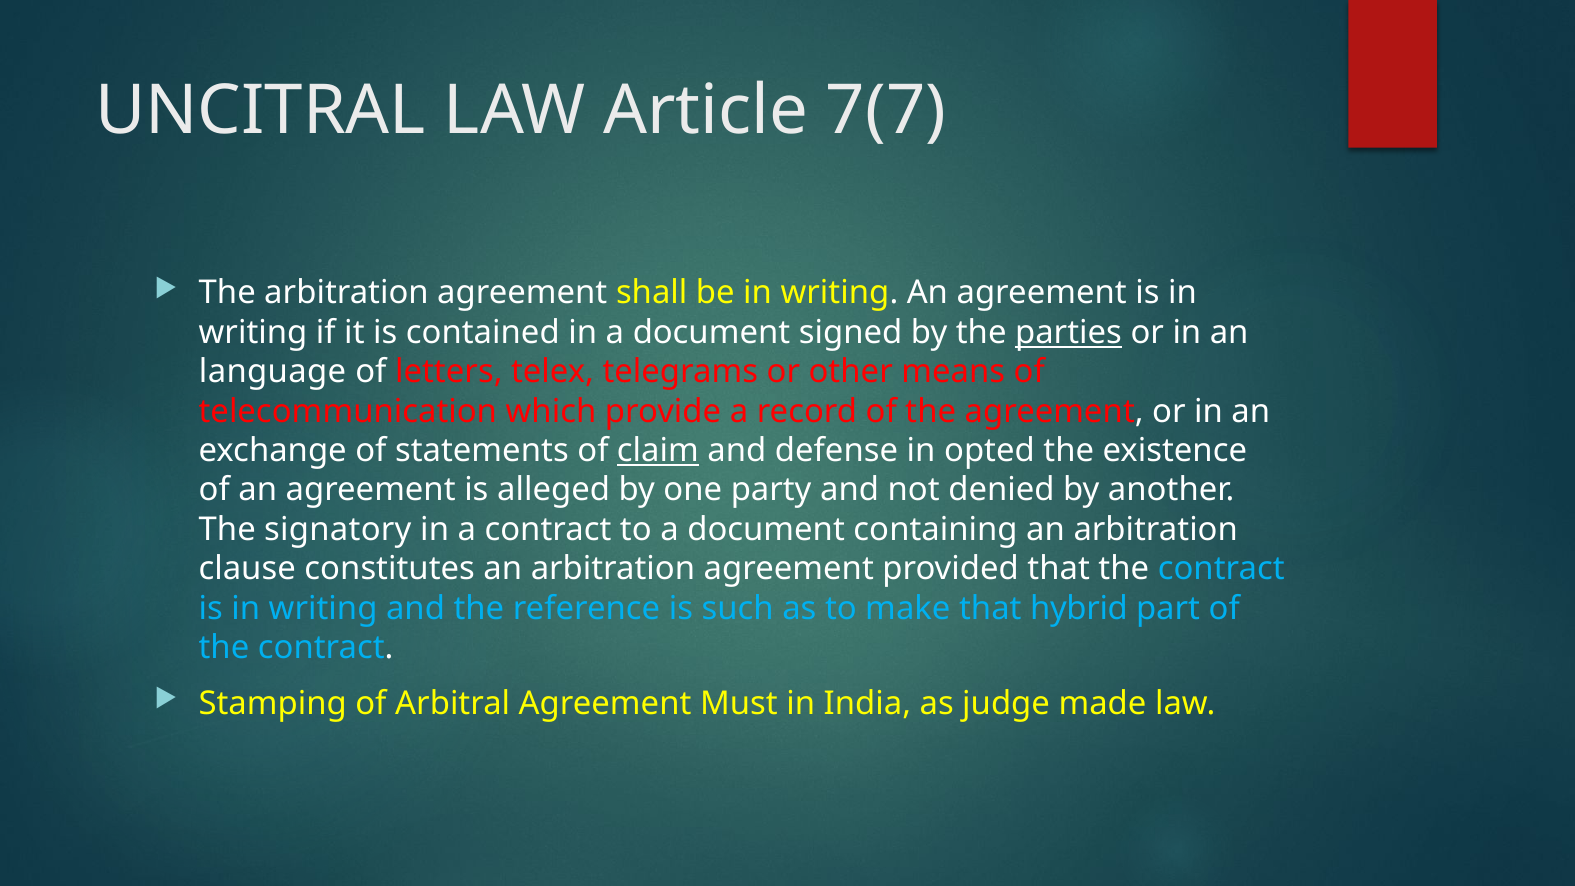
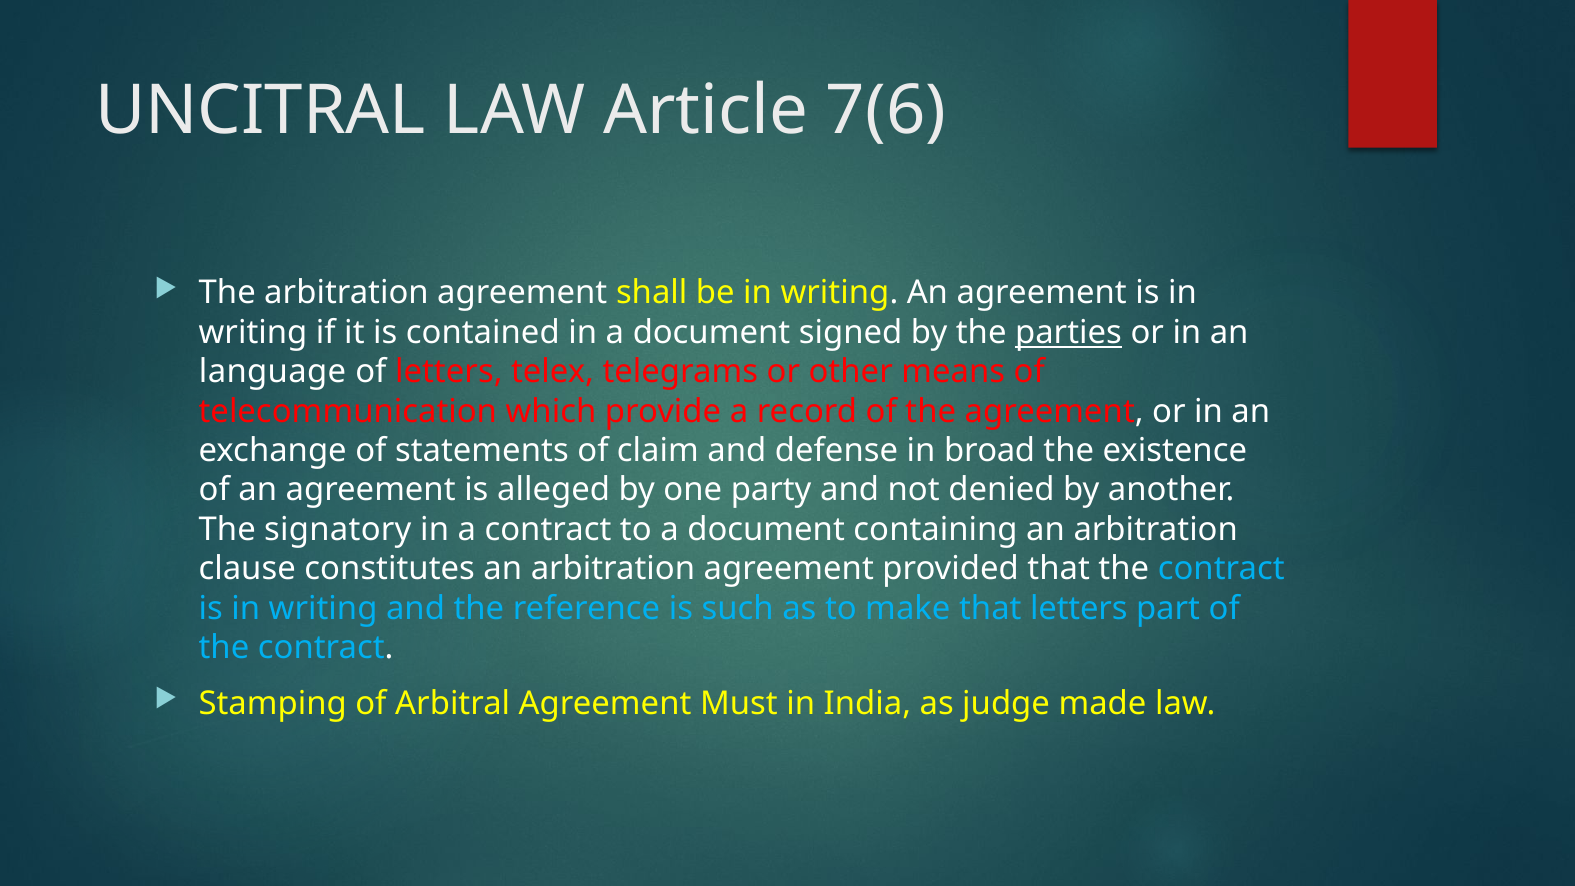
7(7: 7(7 -> 7(6 (886, 111)
claim underline: present -> none (658, 451)
opted: opted -> broad (990, 451)
that hybrid: hybrid -> letters (1079, 608)
